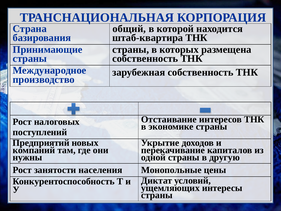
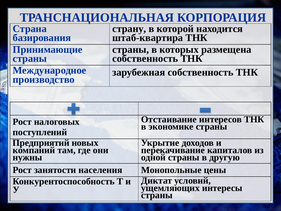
общий: общий -> страну (129, 29)
